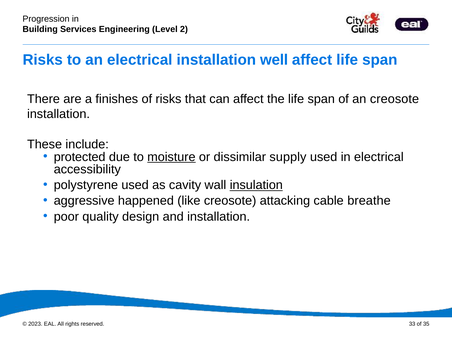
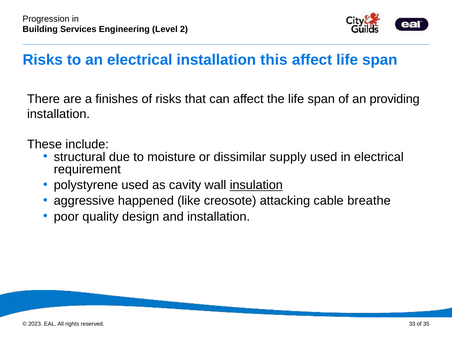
well: well -> this (274, 60)
an creosote: creosote -> providing (395, 99)
protected: protected -> structural (80, 157)
moisture underline: present -> none (171, 157)
accessibility: accessibility -> requirement (87, 169)
